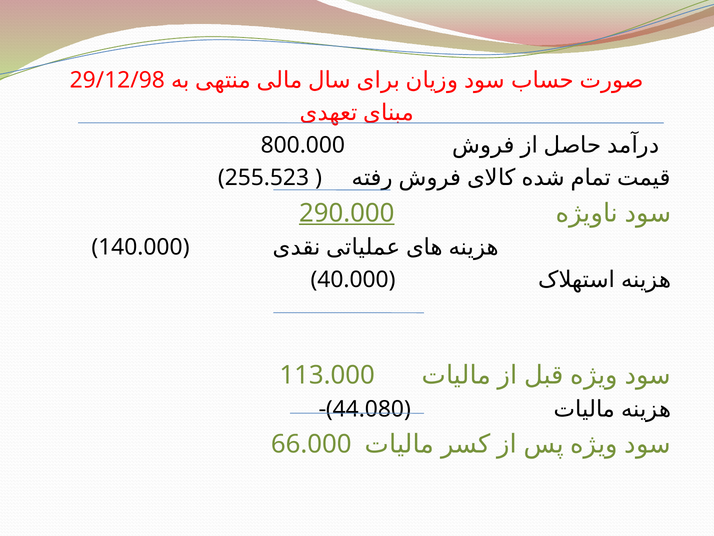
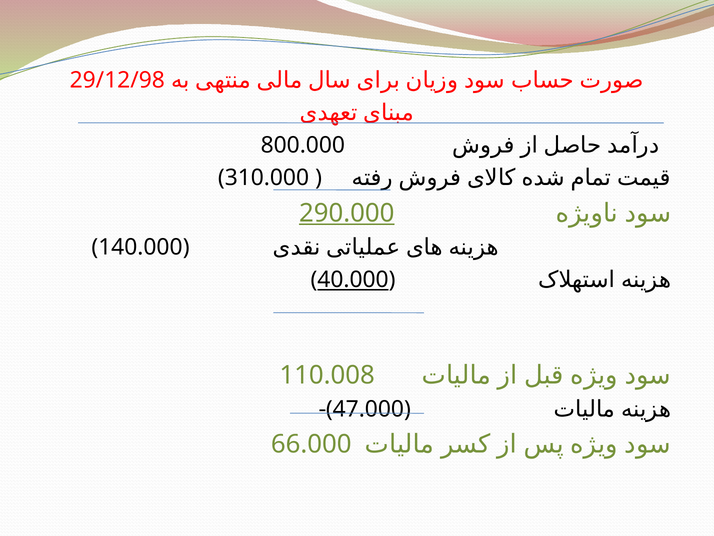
255.523: 255.523 -> 310.000 (267, 178)
40.000 underline: none -> present (353, 280)
113.000: 113.000 -> 110.008 (327, 375)
44.080: 44.080 -> 47.000 (368, 409)
